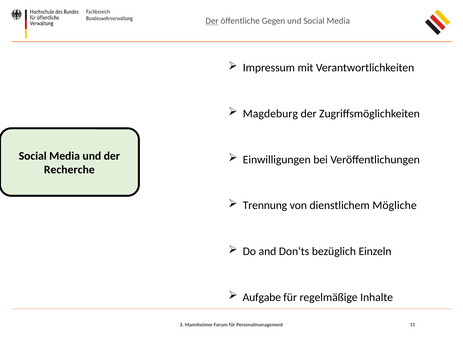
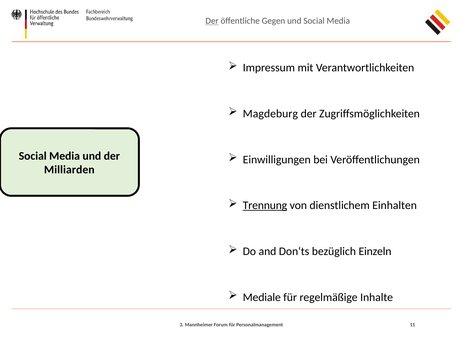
Recherche: Recherche -> Milliarden (69, 170)
Trennung underline: none -> present (265, 206)
Mögliche: Mögliche -> Einhalten (395, 206)
Aufgabe: Aufgabe -> Mediale (262, 298)
